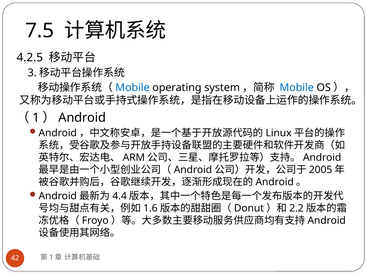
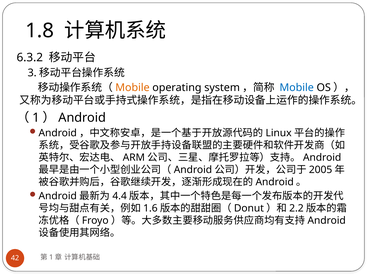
7.5: 7.5 -> 1.8 (40, 31)
4.2.5: 4.2.5 -> 6.3.2 (30, 58)
Mobile colour: blue -> orange (132, 88)
